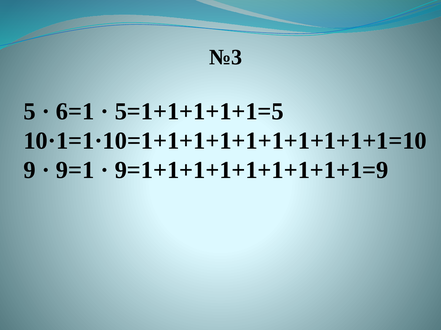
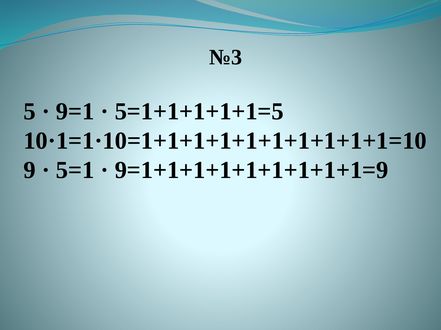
6=1: 6=1 -> 9=1 (75, 112)
9=1: 9=1 -> 5=1 (75, 171)
